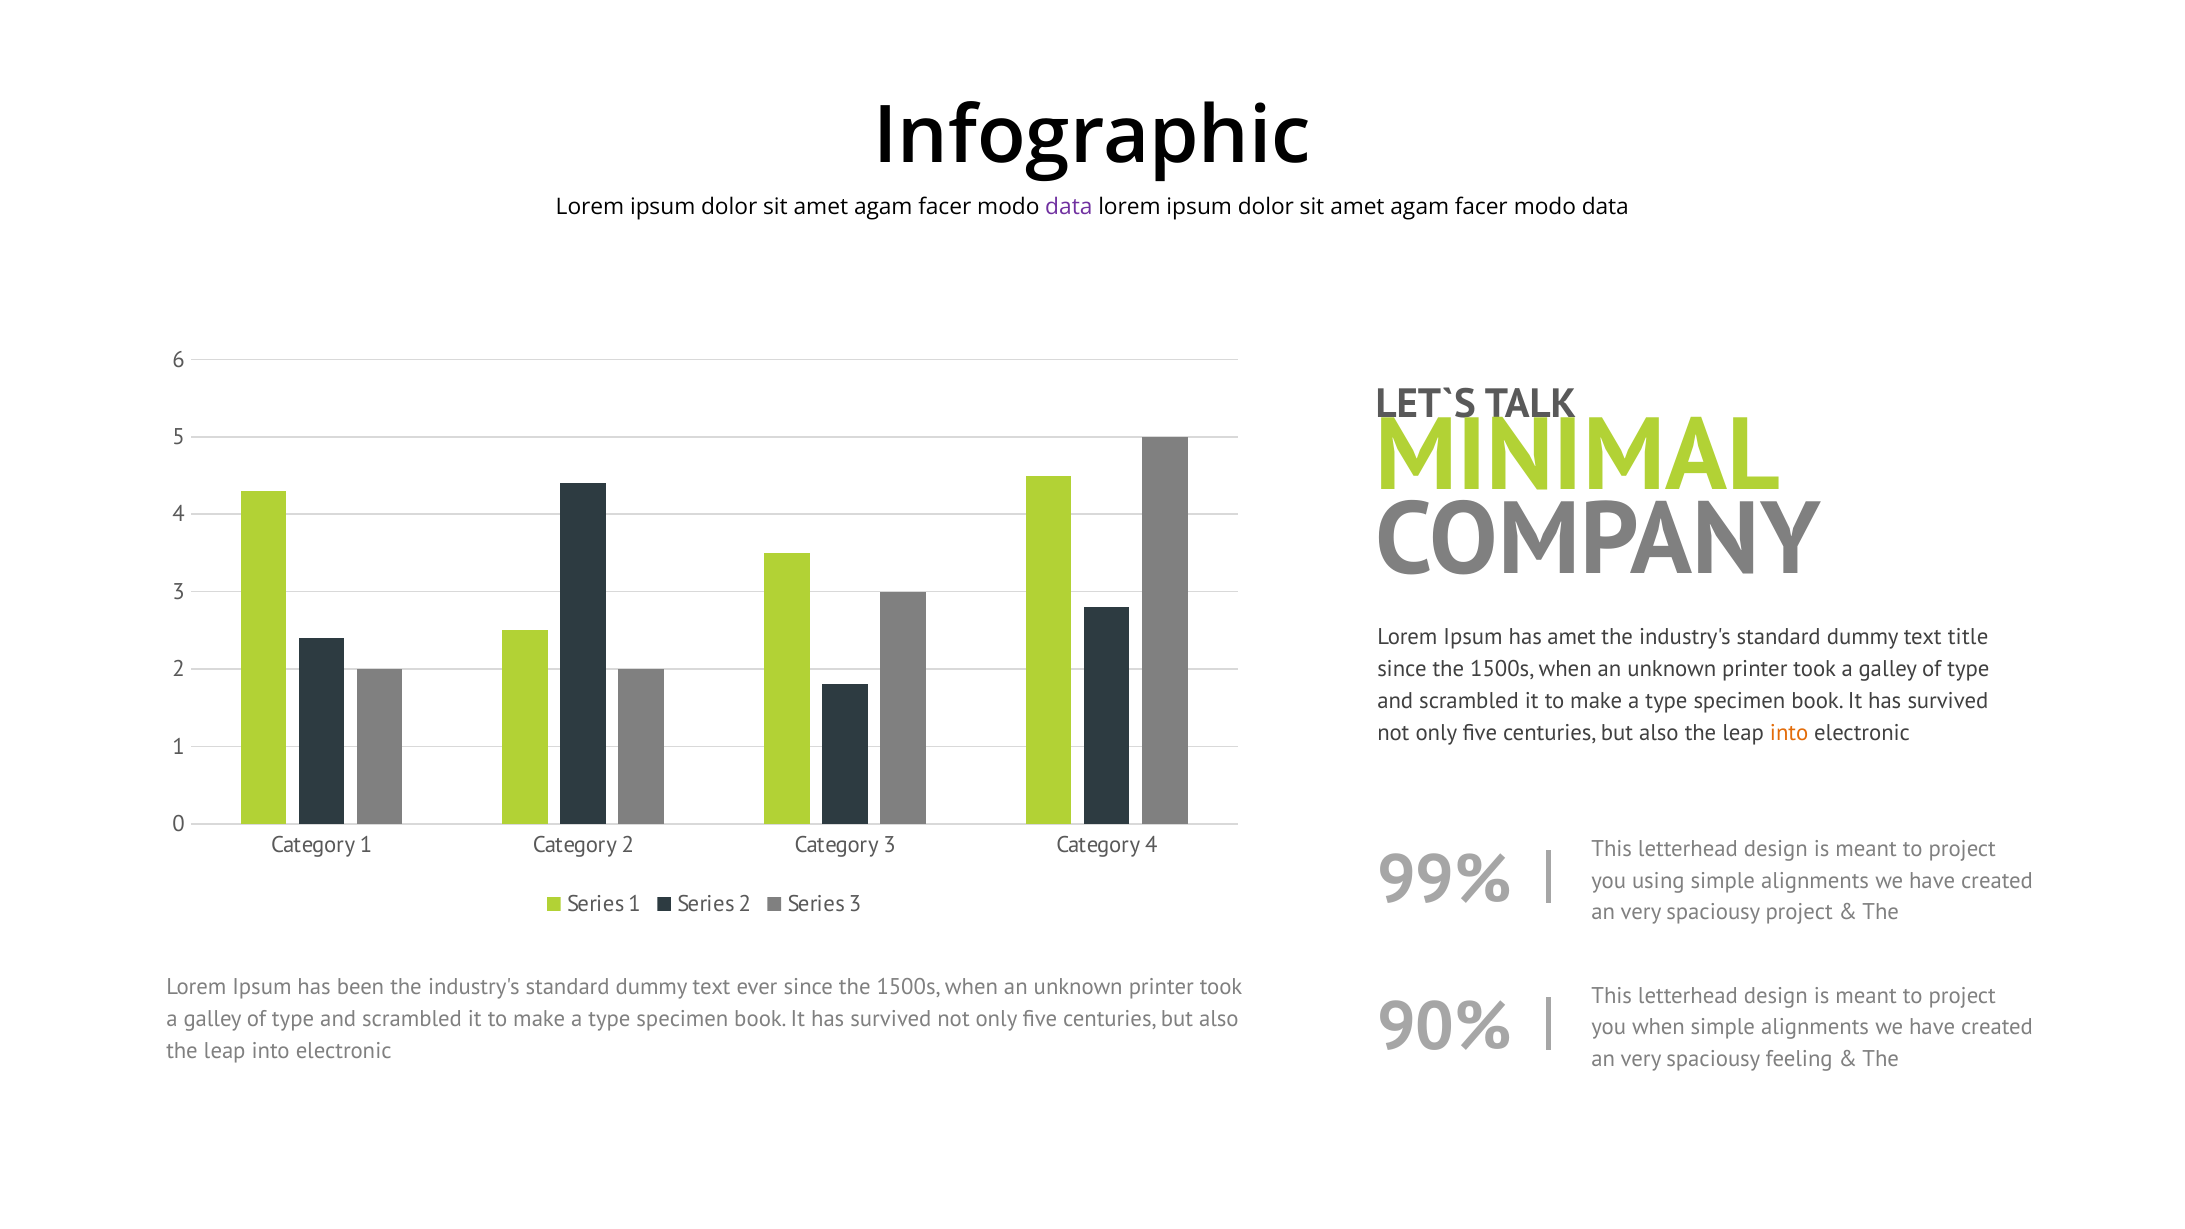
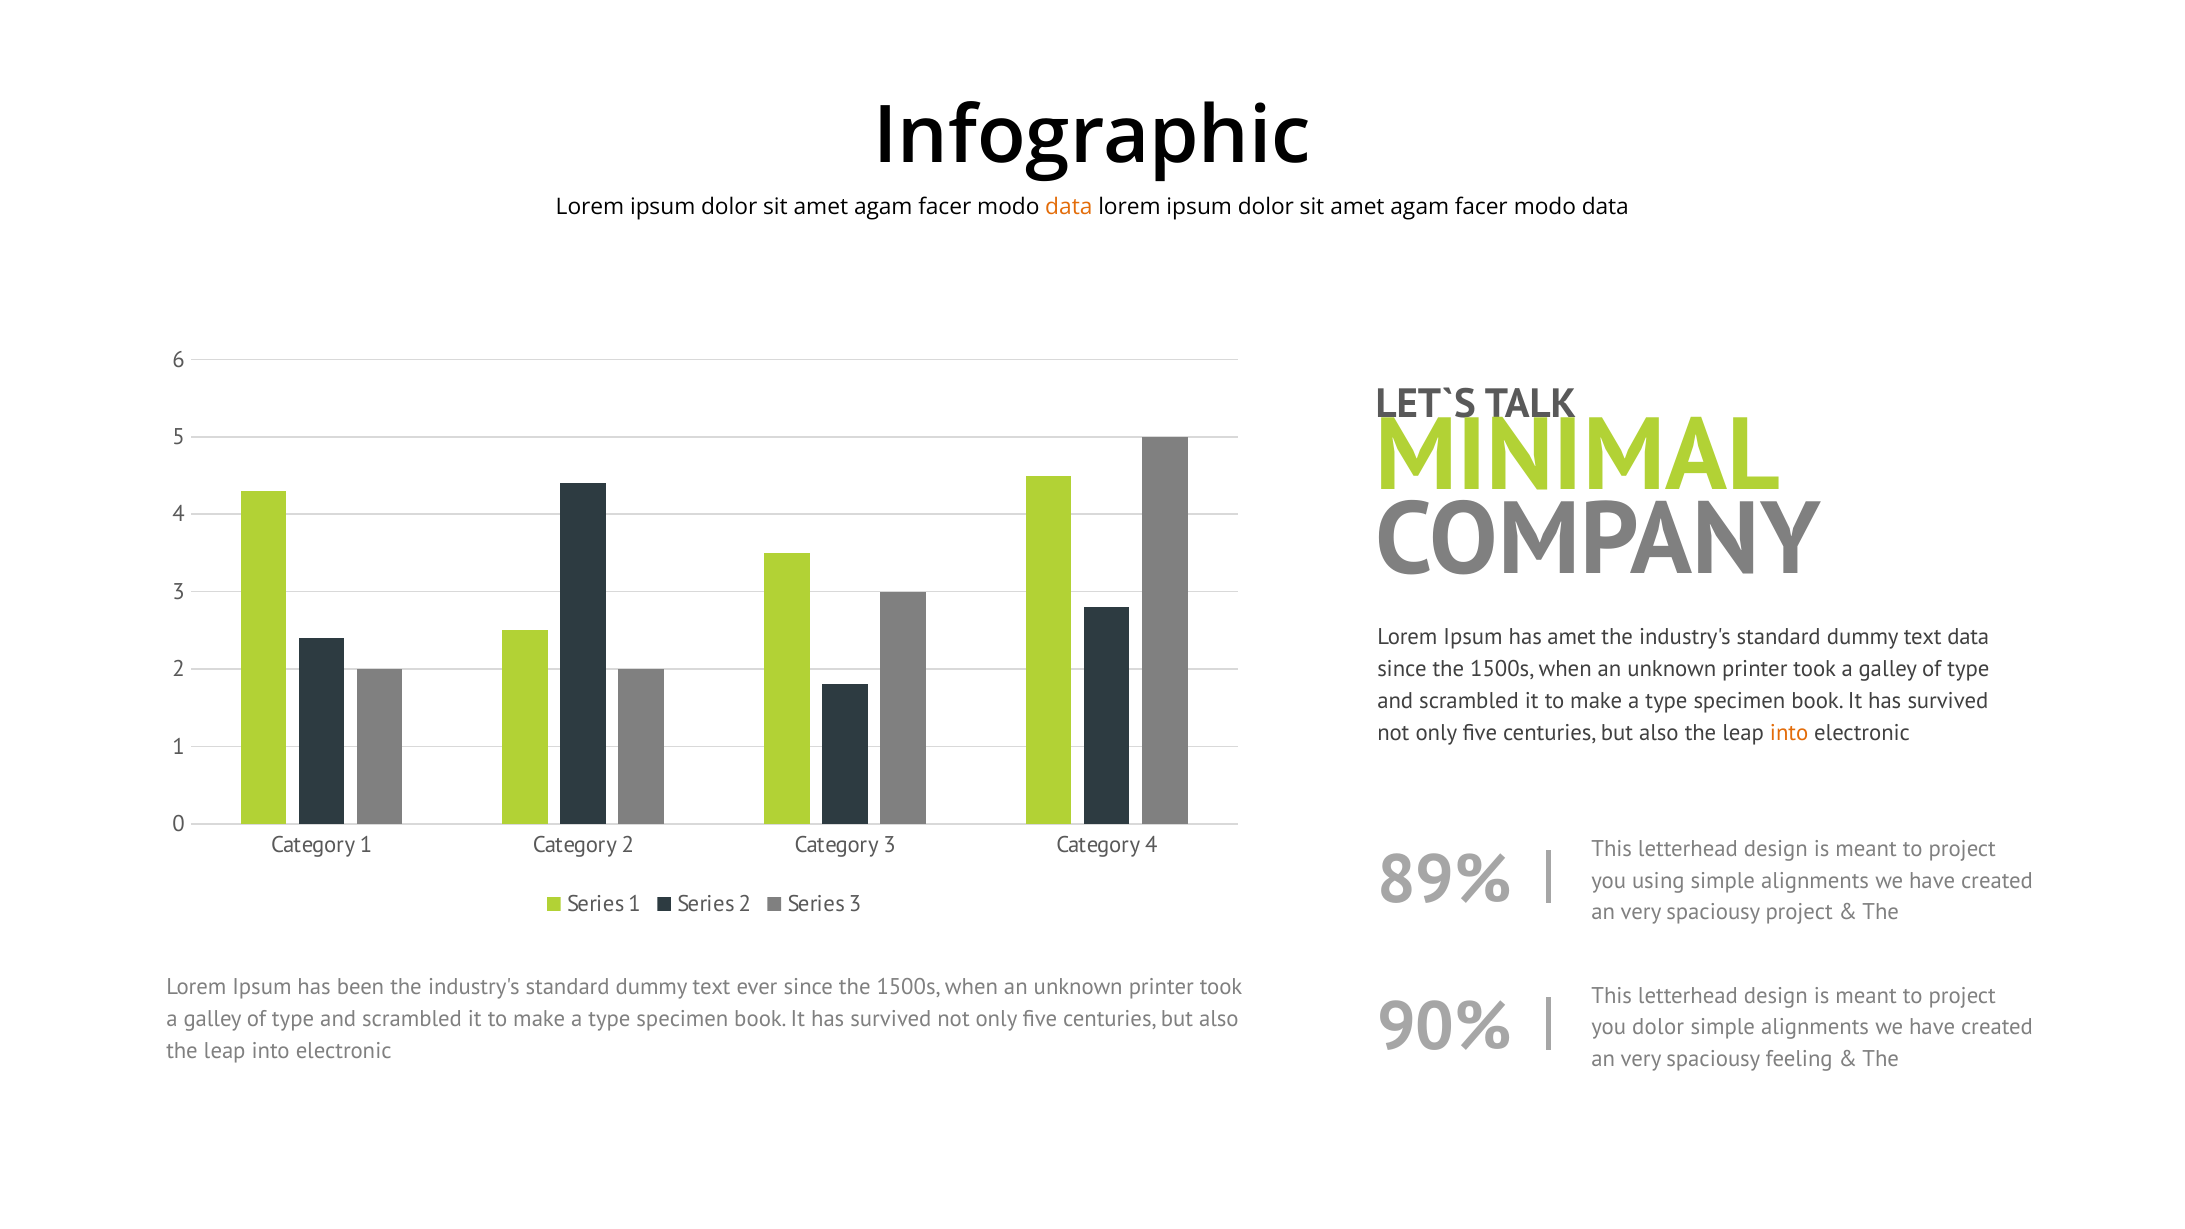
data colour: purple -> orange (1069, 207)
text title: title -> data (1968, 637)
99%: 99% -> 89% (1444, 880)
you when: when -> dolor (1658, 1027)
